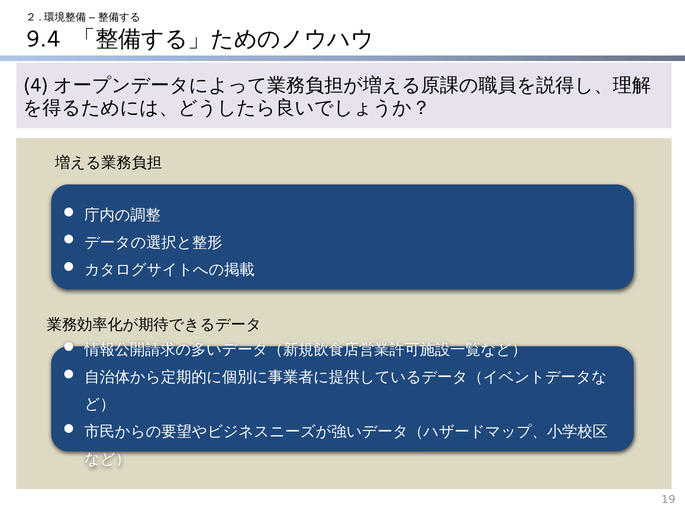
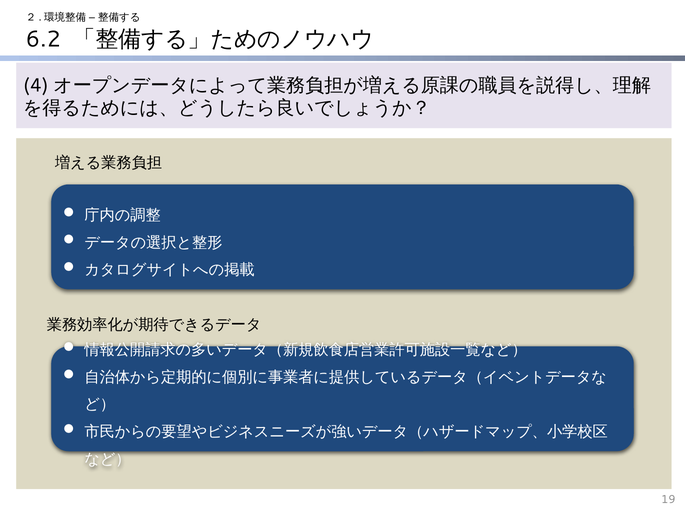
9.4: 9.4 -> 6.2 (43, 39)
